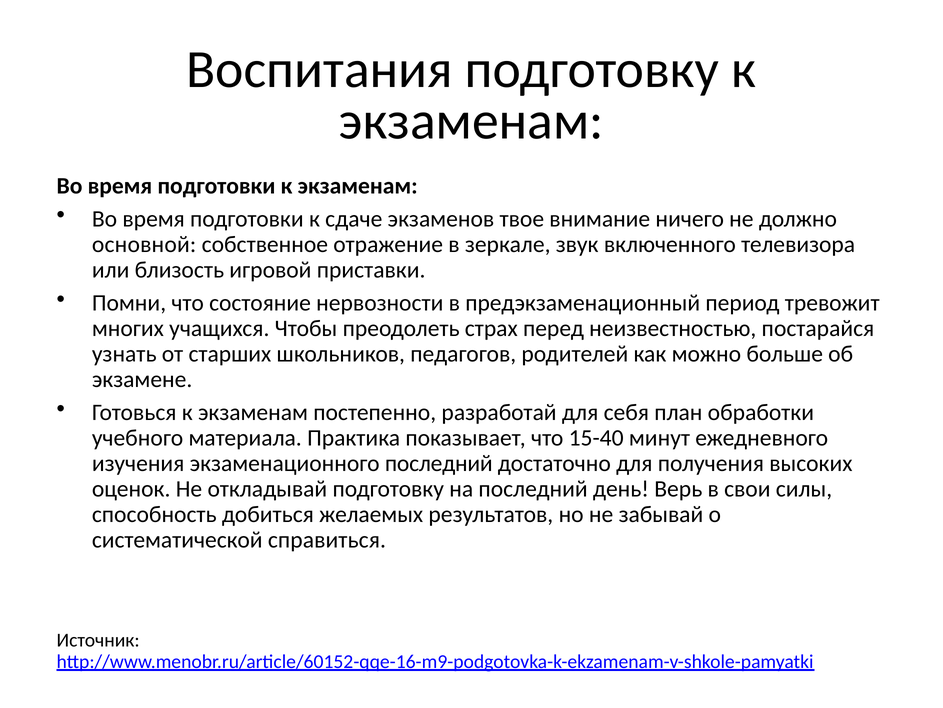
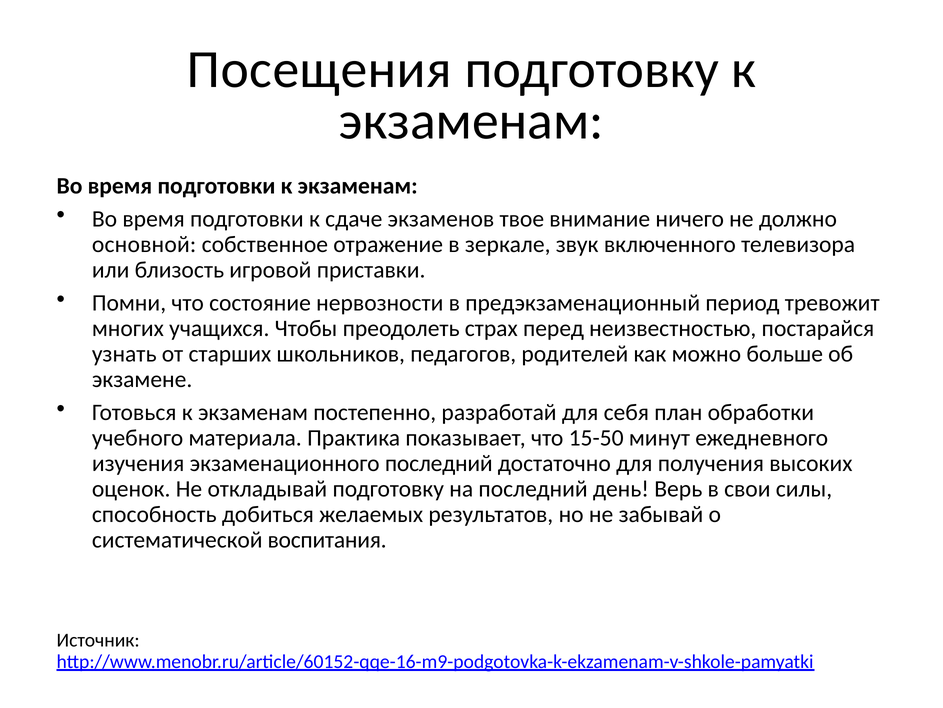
Воспитания: Воспитания -> Посещения (319, 70)
15-40: 15-40 -> 15-50 (596, 437)
справиться: справиться -> воспитания (327, 539)
